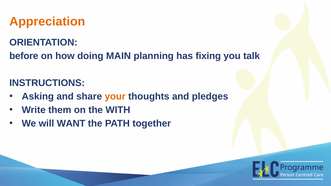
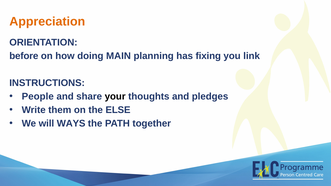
talk: talk -> link (252, 56)
Asking: Asking -> People (38, 97)
your colour: orange -> black (115, 97)
WITH: WITH -> ELSE (118, 110)
WANT: WANT -> WAYS (71, 124)
